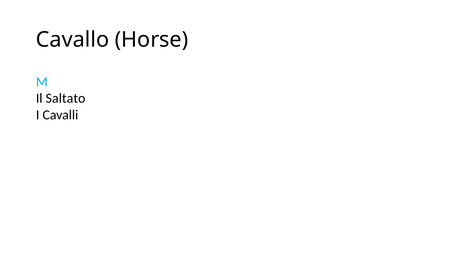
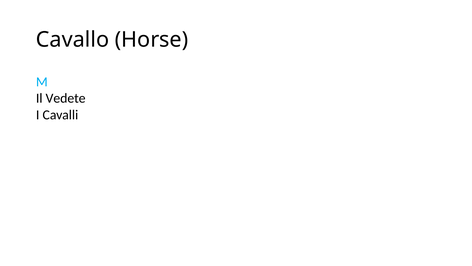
Saltato: Saltato -> Vedete (66, 98)
